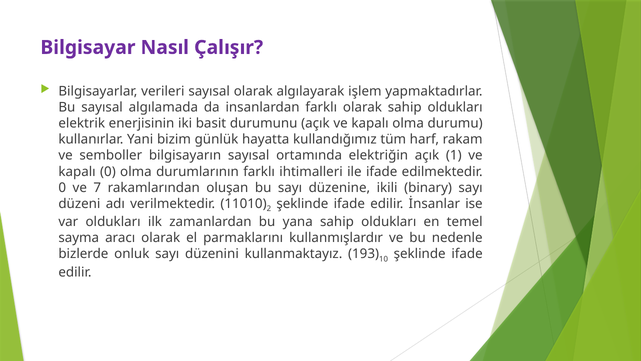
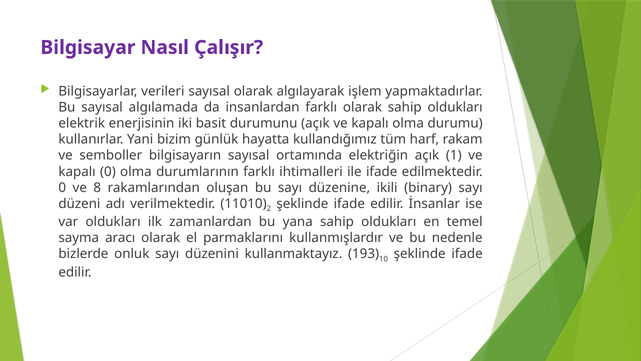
7: 7 -> 8 (97, 187)
